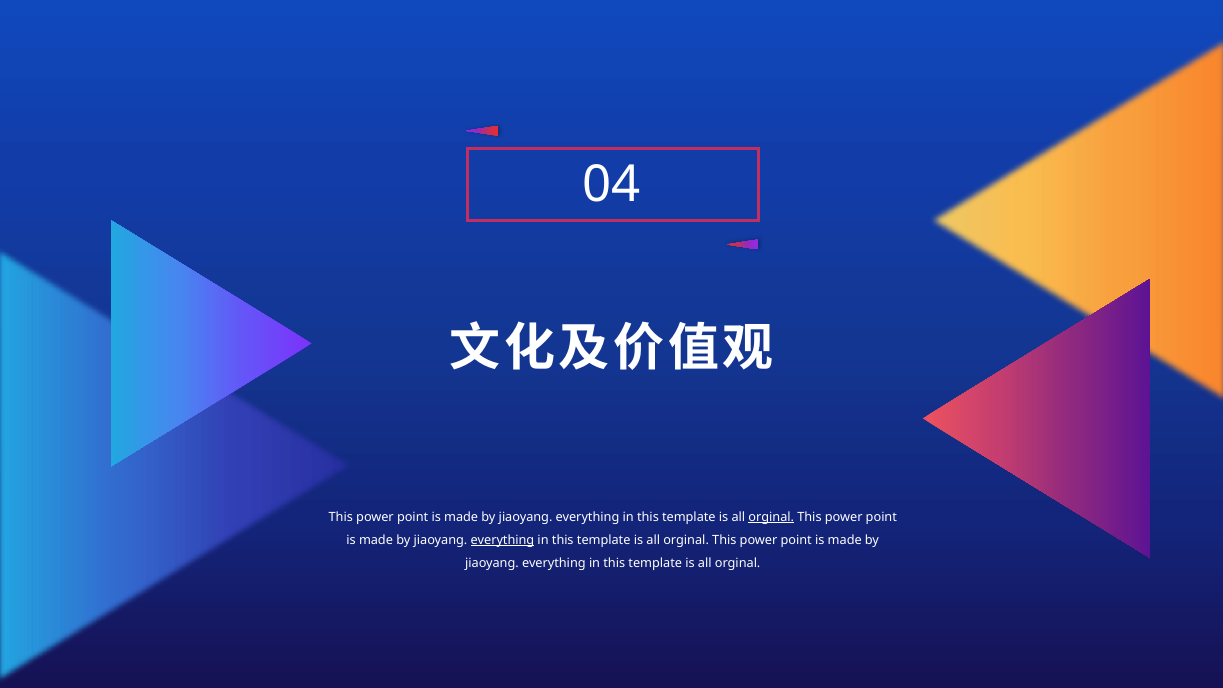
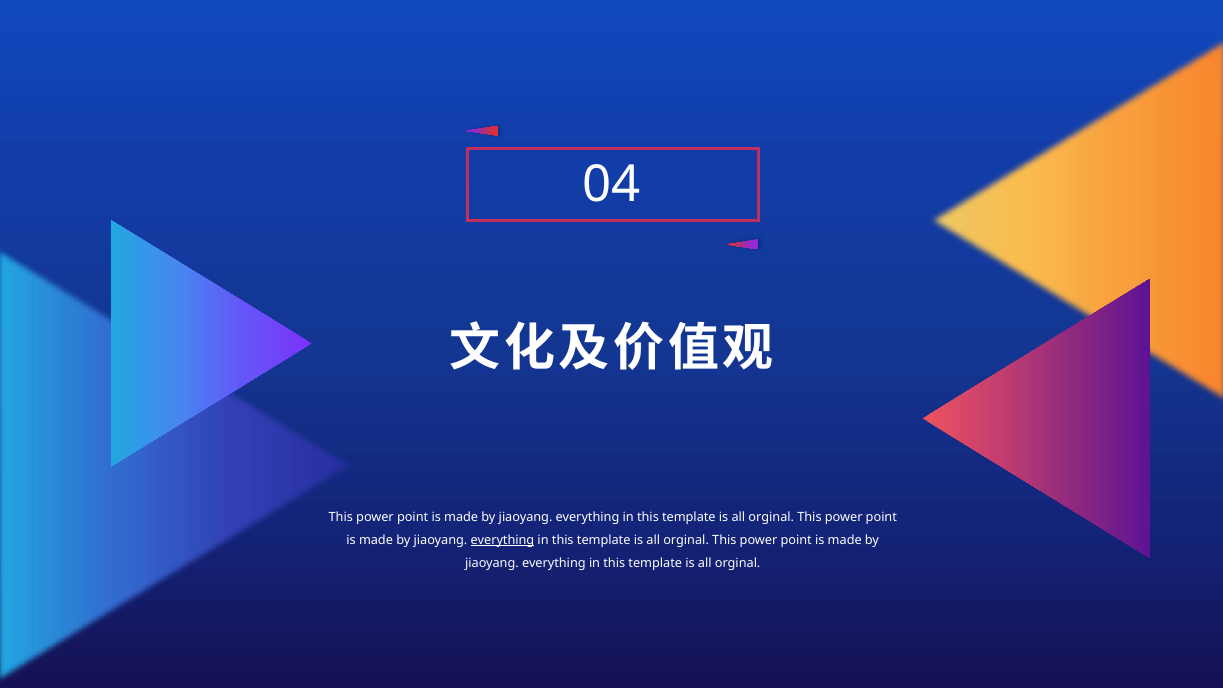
orginal underline: present -> none (771, 517)
